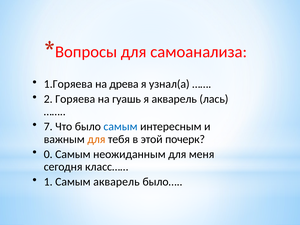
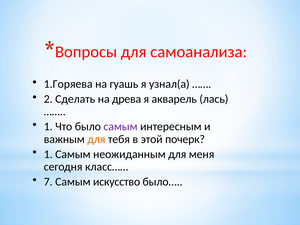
древа: древа -> гуашь (124, 84)
Горяева: Горяева -> Сделать (75, 99)
гуашь: гуашь -> древа (127, 99)
7: 7 -> 1 (48, 127)
самым colour: blue -> purple (121, 127)
0: 0 -> 1 (48, 154)
1: 1 -> 7 (48, 182)
Самым акварель: акварель -> искусство (117, 182)
